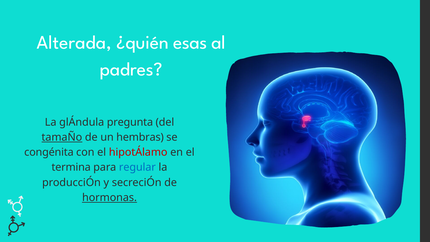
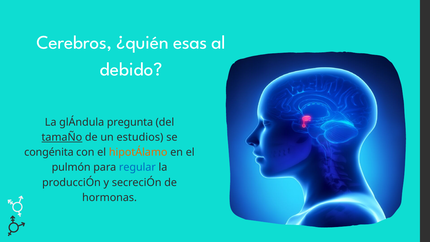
Alterada: Alterada -> Cerebros (74, 42)
padres: padres -> debido (131, 69)
hembras: hembras -> estudios (140, 137)
hipotÁlamo colour: red -> orange (138, 152)
termina: termina -> pulmón (71, 167)
hormonas underline: present -> none (110, 197)
